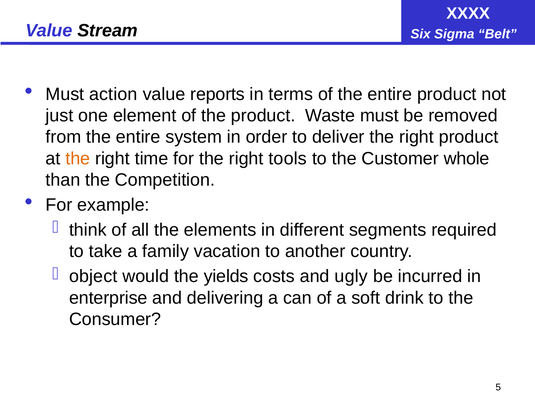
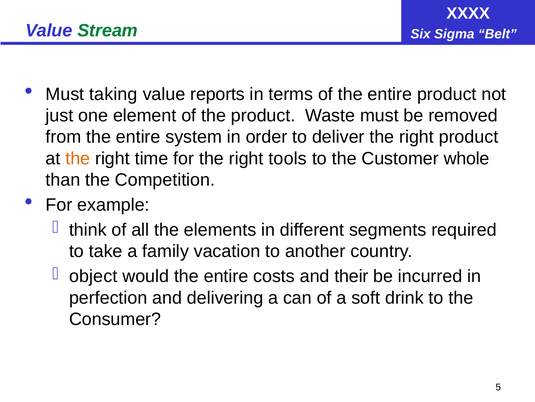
Stream colour: black -> green (108, 31)
action: action -> taking (113, 94)
would the yields: yields -> entire (226, 276)
ugly: ugly -> their (351, 276)
enterprise: enterprise -> perfection (108, 297)
